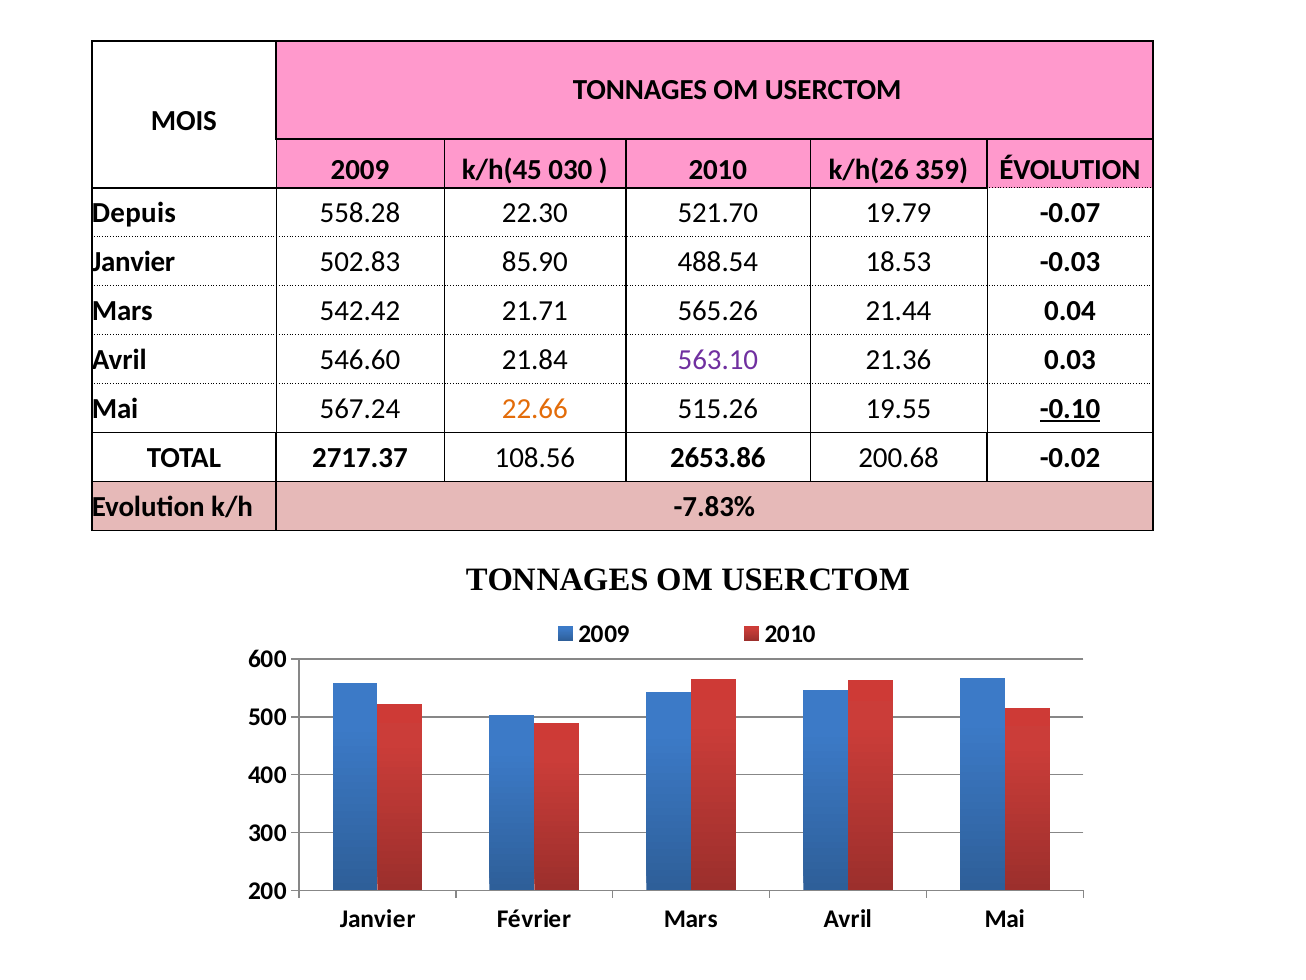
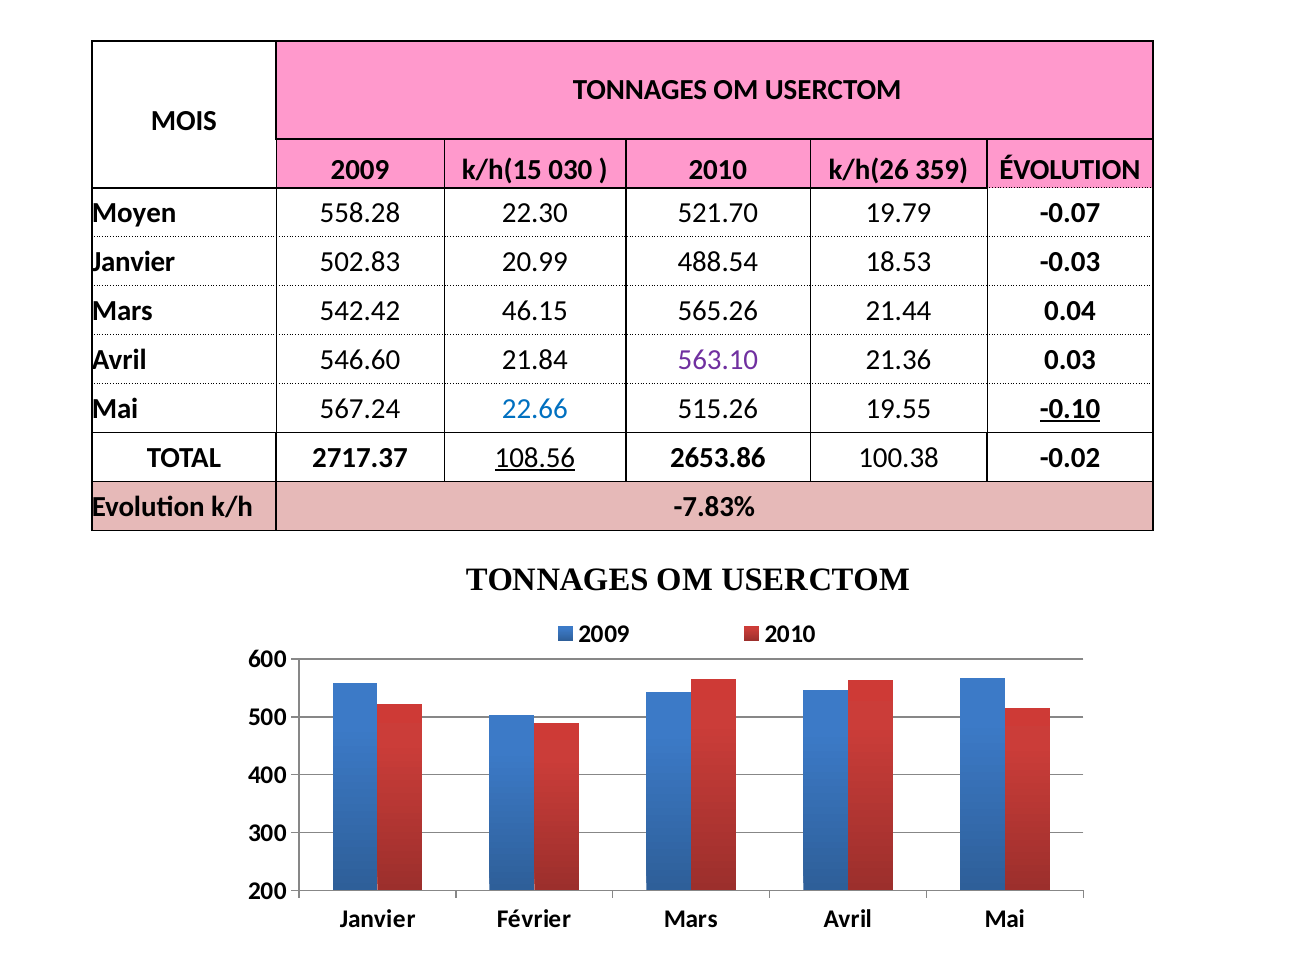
k/h(45: k/h(45 -> k/h(15 (502, 170)
Depuis: Depuis -> Moyen (134, 213)
85.90: 85.90 -> 20.99 (535, 261)
21.71: 21.71 -> 46.15 (535, 310)
22.66 colour: orange -> blue (535, 408)
108.56 underline: none -> present (535, 457)
200.68: 200.68 -> 100.38 (899, 457)
